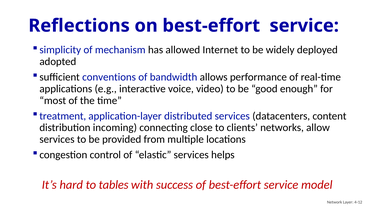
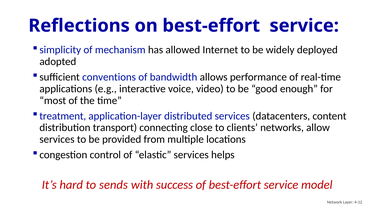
incoming: incoming -> transport (115, 128)
tables: tables -> sends (113, 185)
